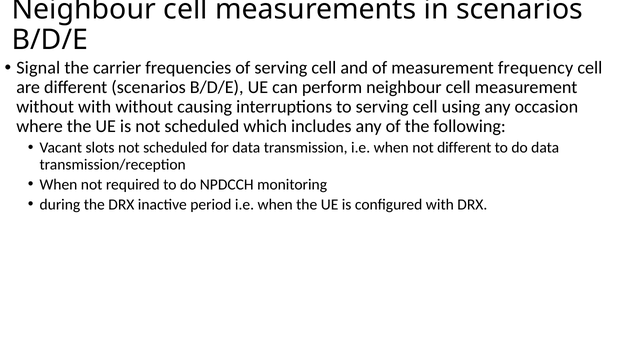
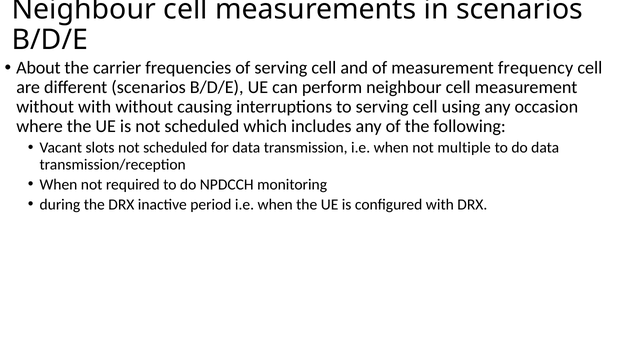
Signal: Signal -> About (38, 68)
not different: different -> multiple (464, 148)
